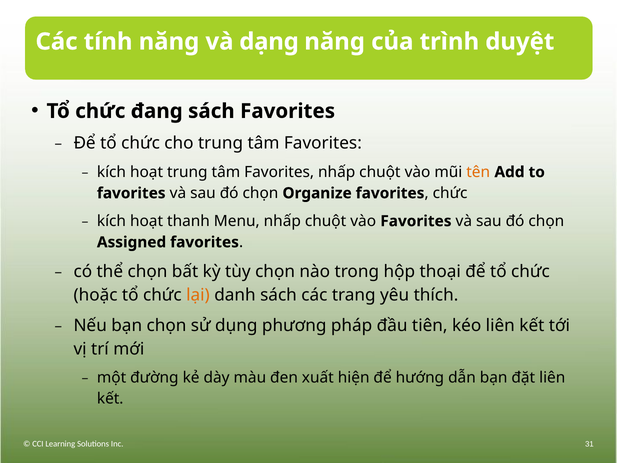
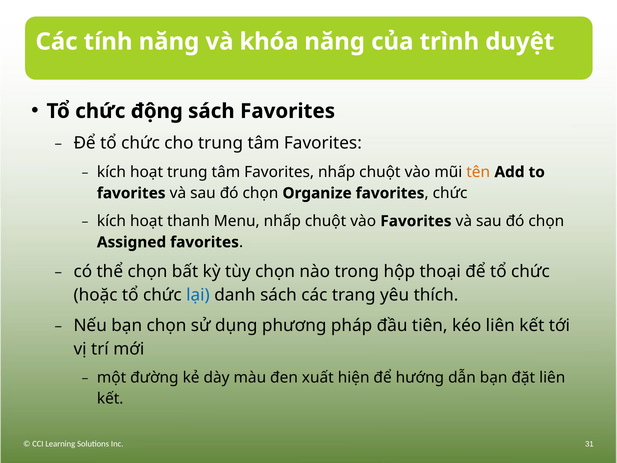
dạng: dạng -> khóa (269, 42)
đang: đang -> động (157, 111)
lại colour: orange -> blue (198, 295)
